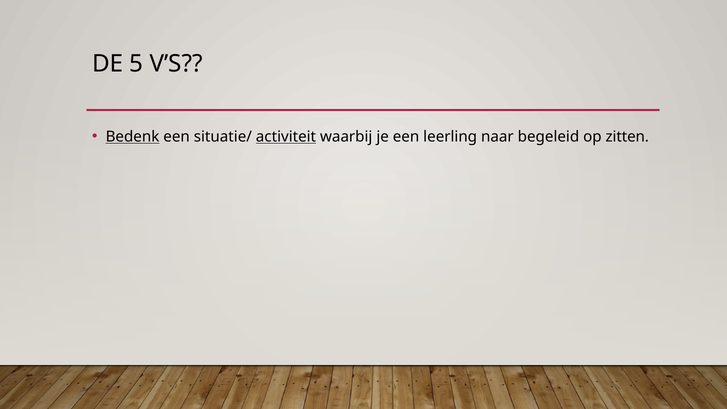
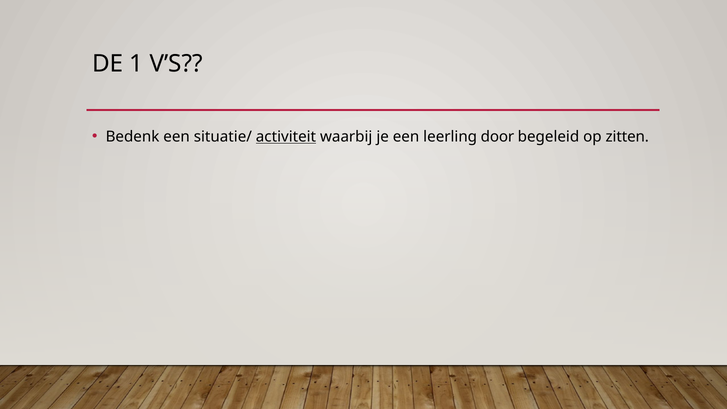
5: 5 -> 1 (136, 64)
Bedenk underline: present -> none (132, 137)
naar: naar -> door (497, 137)
